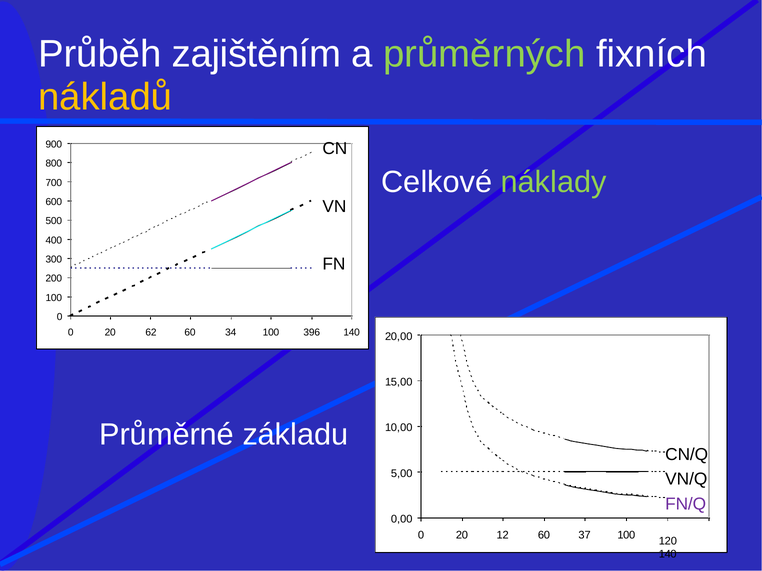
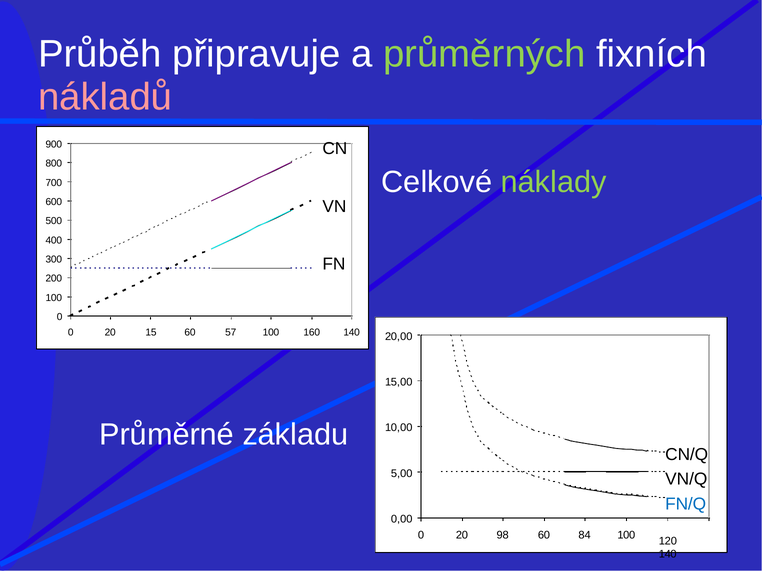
zajištěním: zajištěním -> připravuje (256, 54)
nákladů colour: yellow -> pink (105, 97)
62: 62 -> 15 (151, 333)
34: 34 -> 57 (231, 333)
396: 396 -> 160 (312, 333)
FN/Q colour: purple -> blue (686, 504)
12: 12 -> 98 (503, 536)
37: 37 -> 84 (585, 536)
